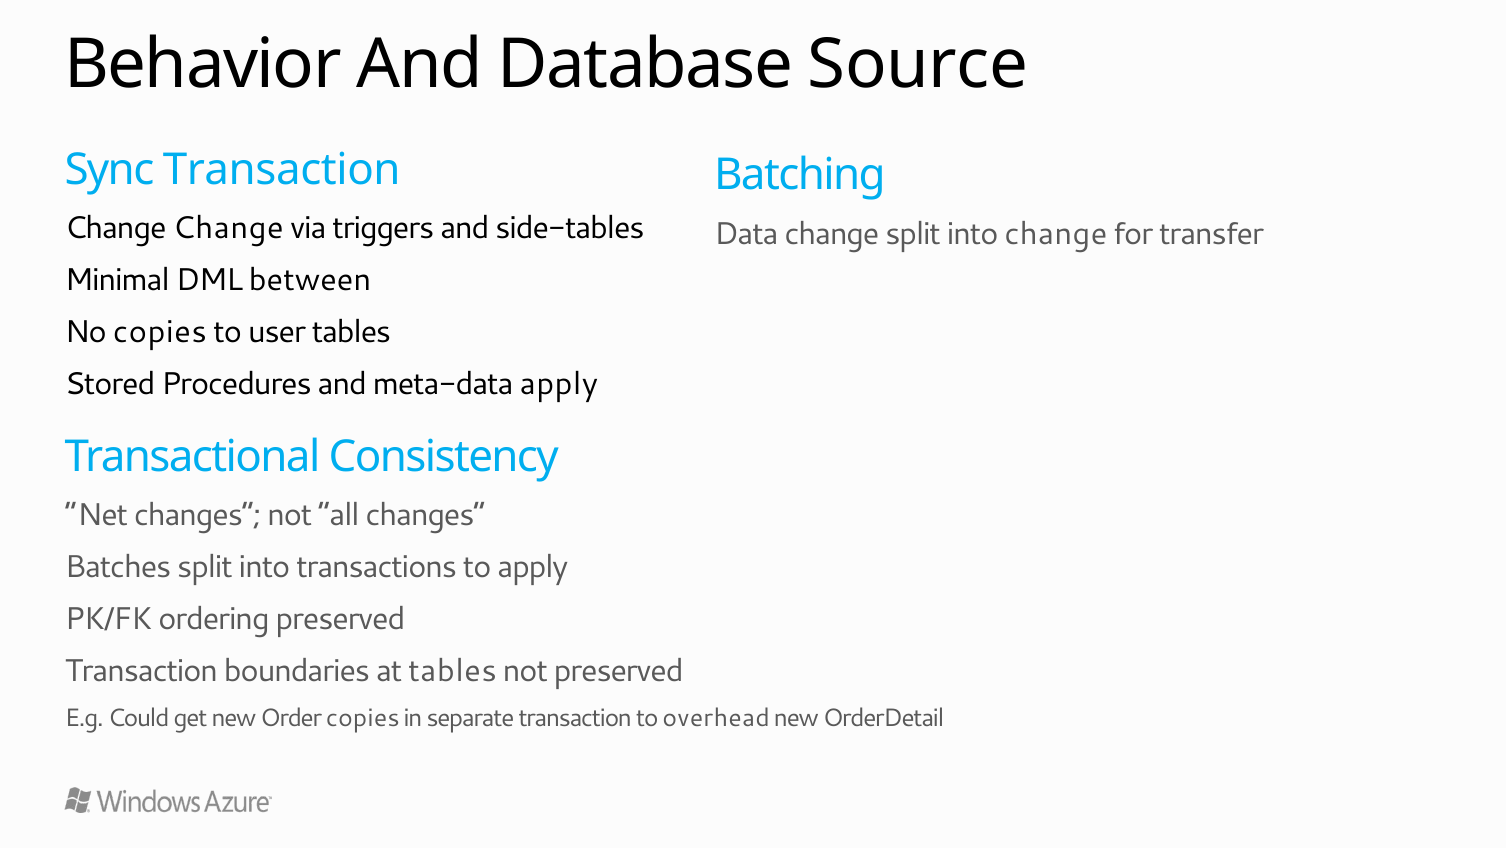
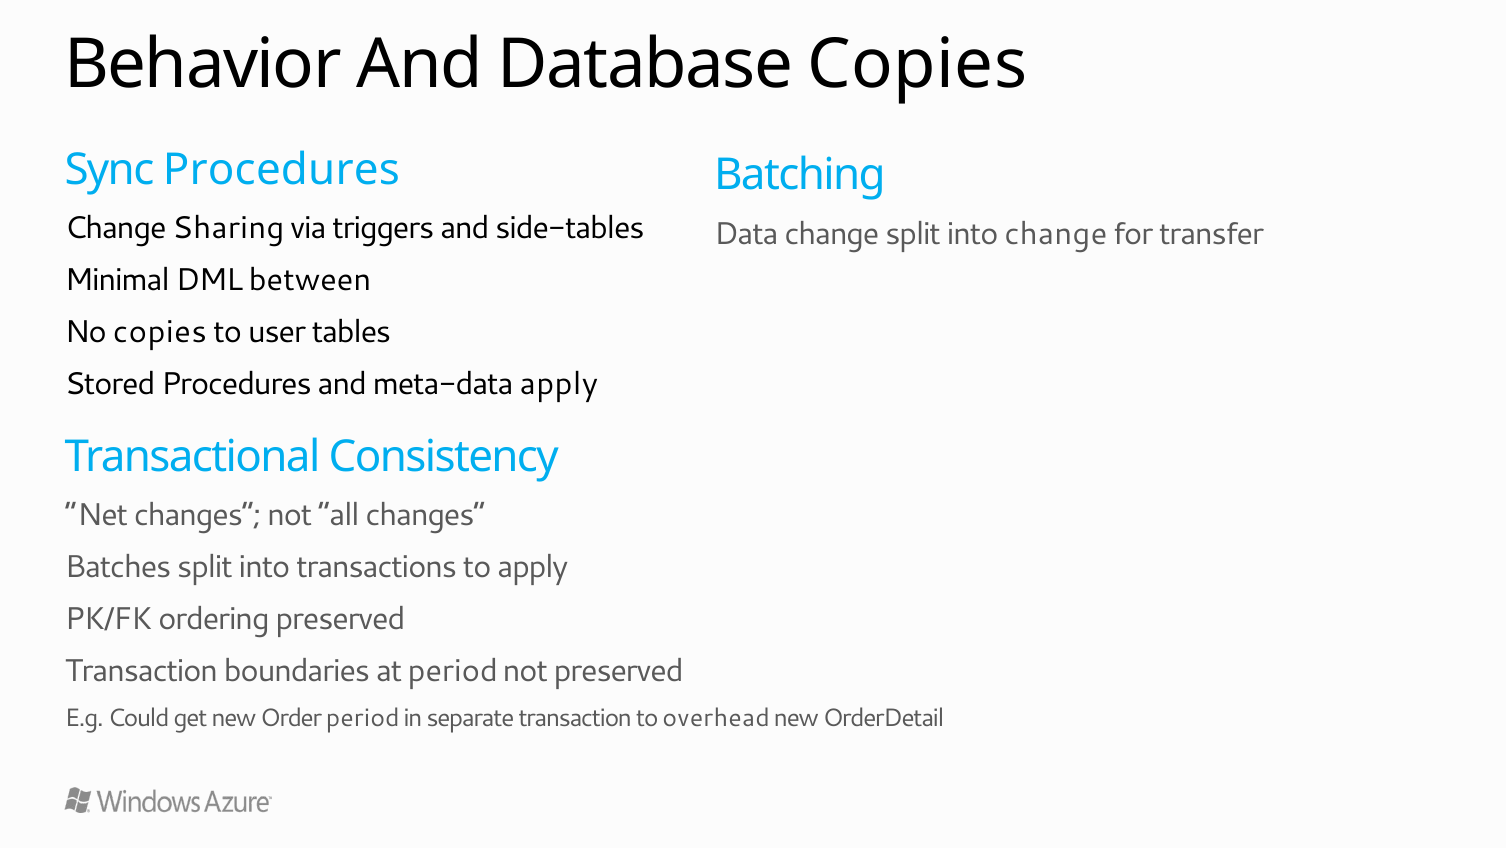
Database Source: Source -> Copies (917, 65)
Sync Transaction: Transaction -> Procedures (281, 169)
Change Change: Change -> Sharing (228, 228)
at tables: tables -> period (453, 671)
Order copies: copies -> period (363, 718)
